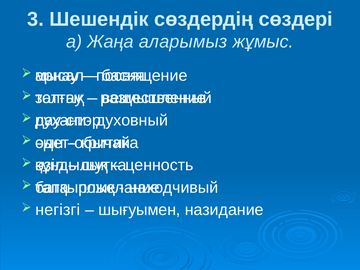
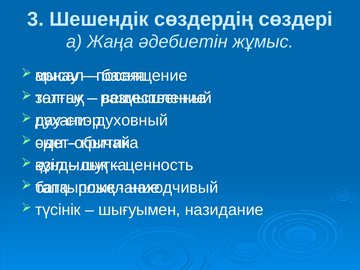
аларымыз: аларымыз -> әдебиетін (183, 42)
негізгі: негізгі -> түсінік (58, 210)
